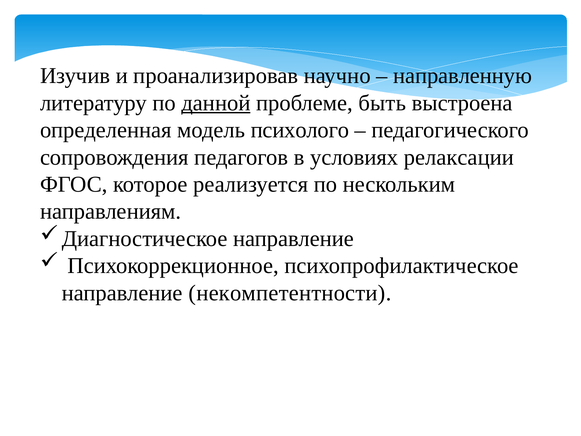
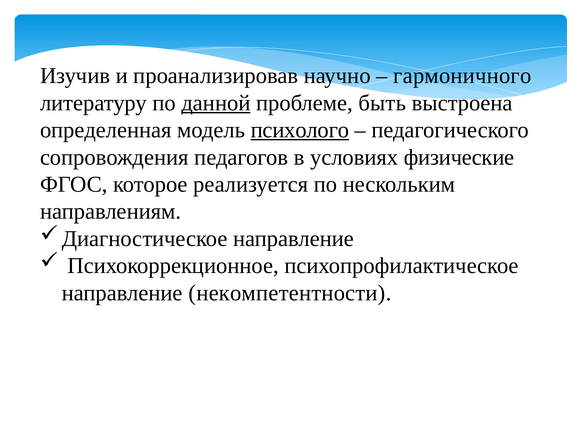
направленную: направленную -> гармоничного (462, 76)
психолого underline: none -> present (300, 130)
релаксации: релаксации -> физические (459, 157)
